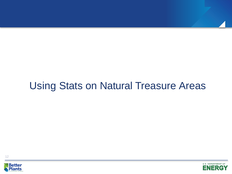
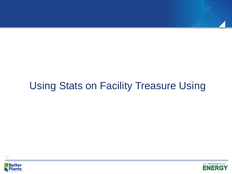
Natural: Natural -> Facility (116, 86)
Treasure Areas: Areas -> Using (192, 86)
